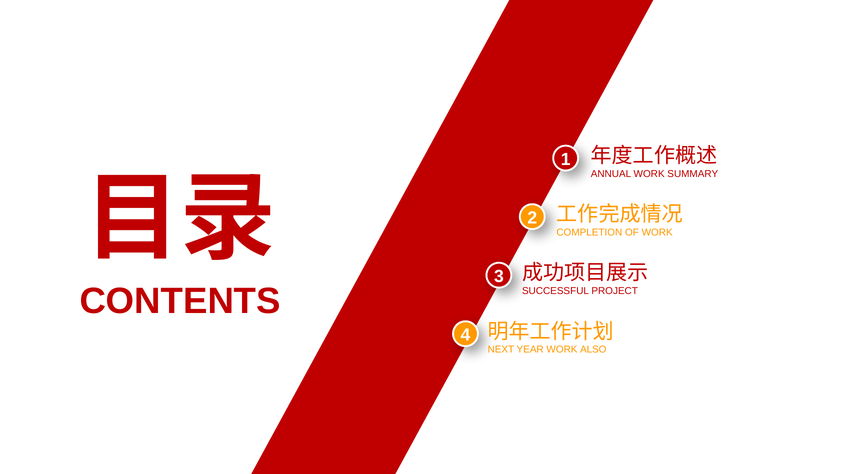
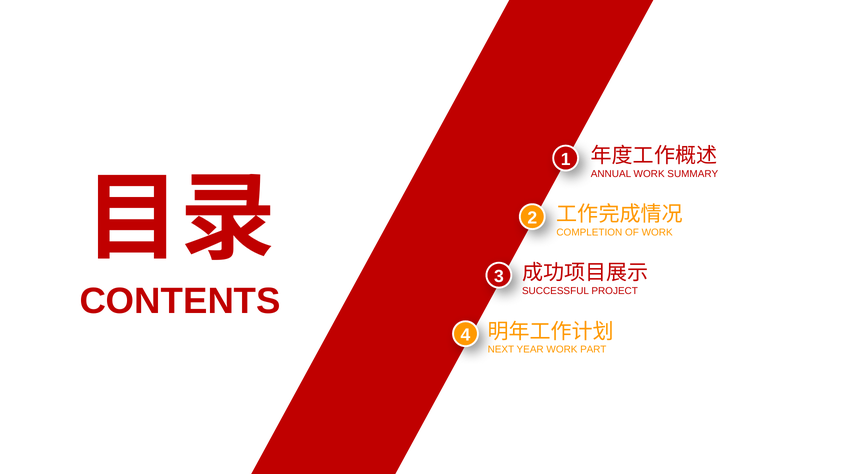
ALSO: ALSO -> PART (593, 349)
